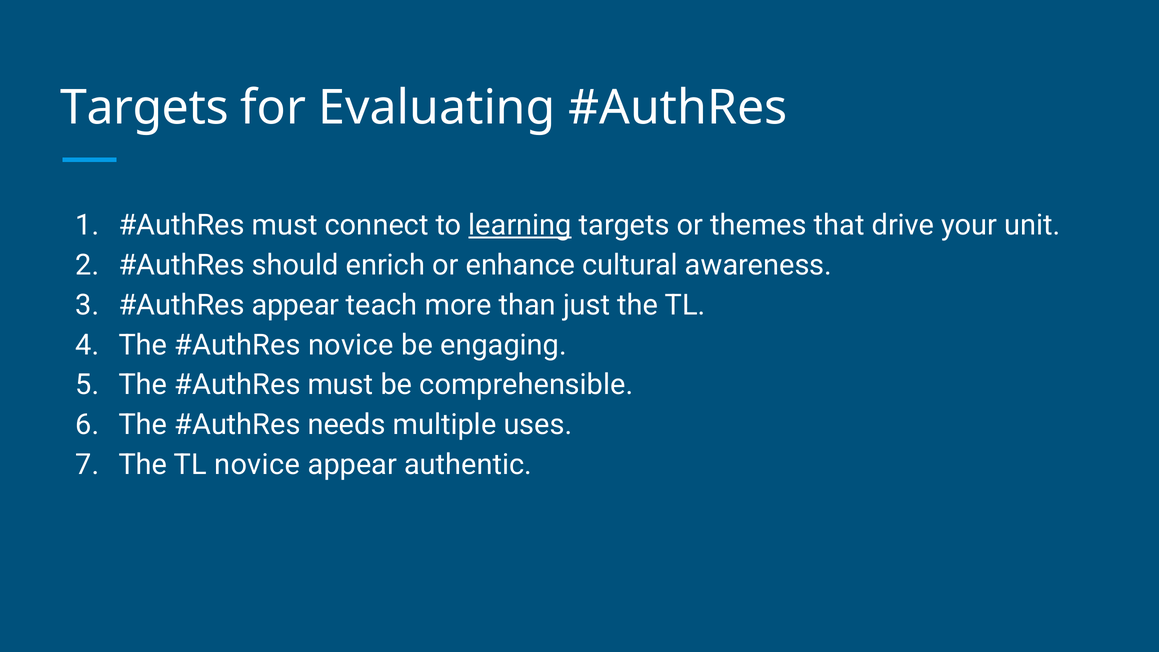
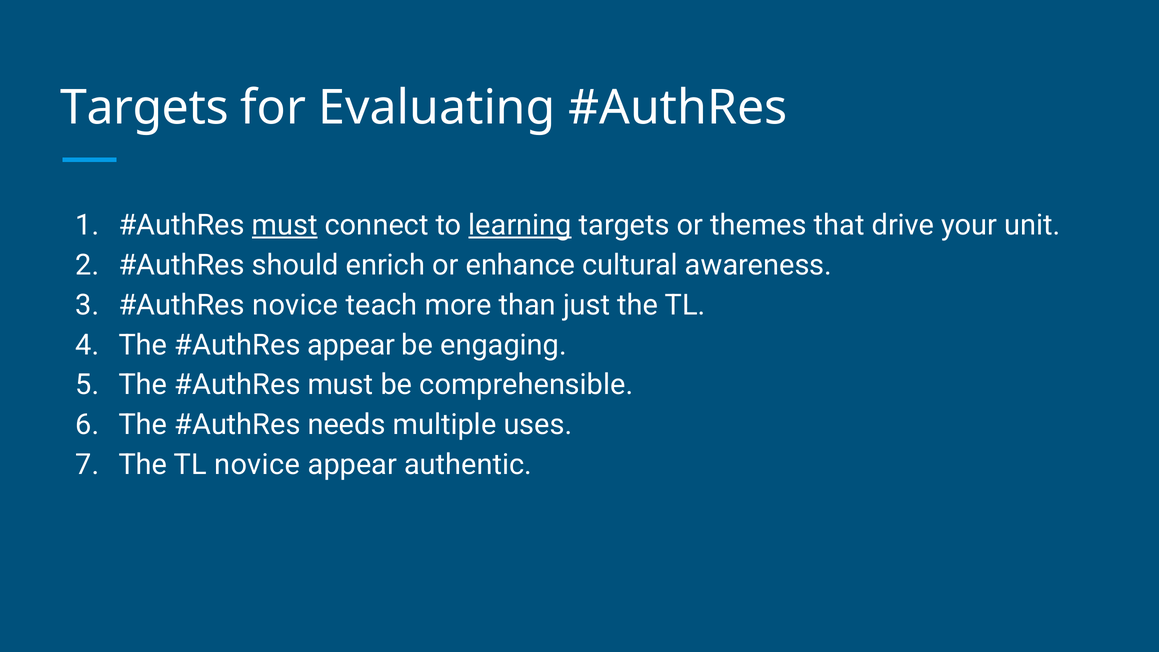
must underline: none -> present (285, 225)
appear: appear -> novice (295, 305)
novice: novice -> appear (351, 345)
